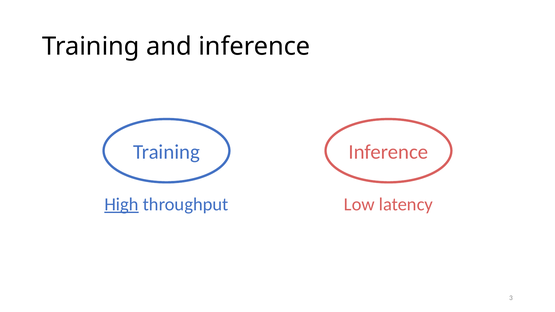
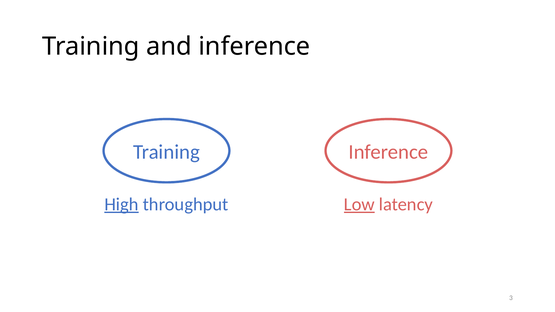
Low underline: none -> present (359, 205)
